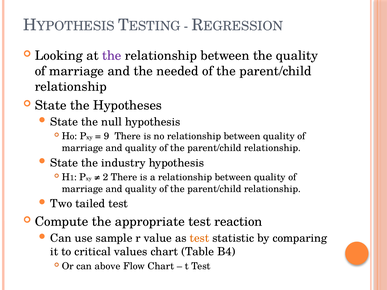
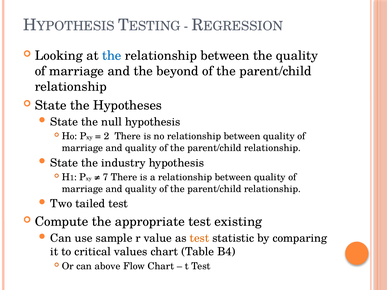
the colour: purple -> blue (112, 56)
needed: needed -> beyond (178, 71)
9: 9 -> 2 (106, 136)
2: 2 -> 7 (106, 177)
reaction: reaction -> existing (238, 222)
